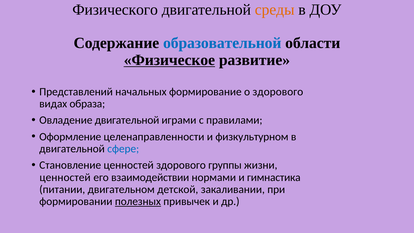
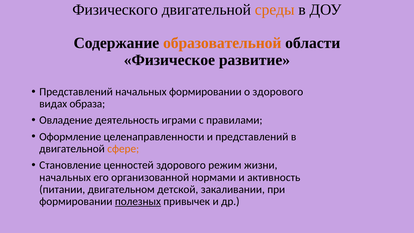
образовательной colour: blue -> orange (222, 43)
Физическое underline: present -> none (169, 60)
начальных формирование: формирование -> формировании (205, 92)
Овладение двигательной: двигательной -> деятельность (127, 120)
и физкультурном: физкультурном -> представлений (252, 137)
сфере colour: blue -> orange (123, 149)
группы: группы -> режим (225, 165)
ценностей: ценностей -> начальных (65, 177)
взаимодействии: взаимодействии -> организованной (150, 177)
гимнастика: гимнастика -> активность (274, 177)
